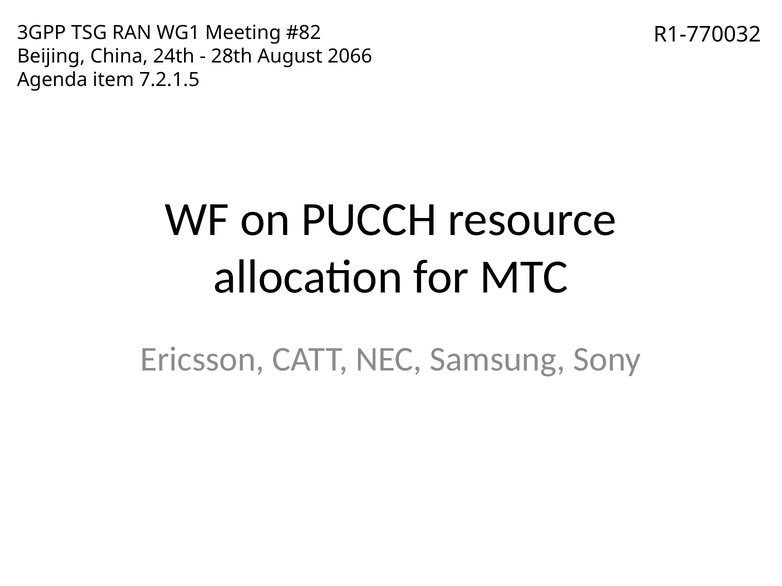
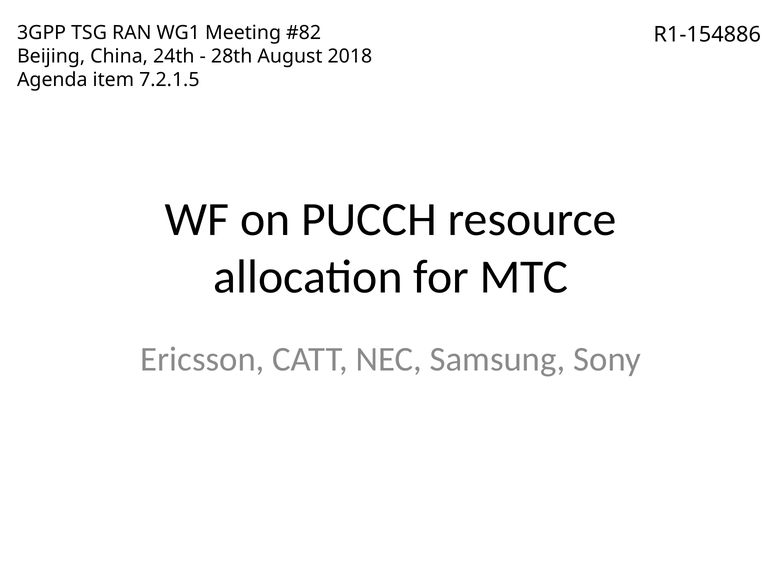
R1-770032: R1-770032 -> R1-154886 (707, 35)
2066: 2066 -> 2018 (350, 57)
